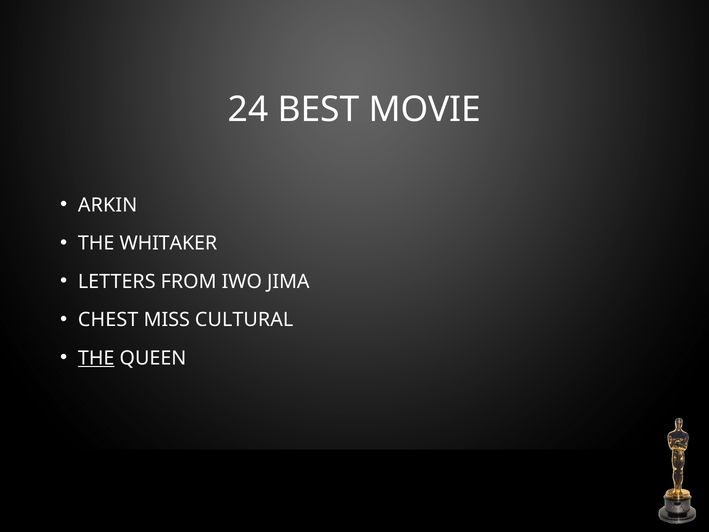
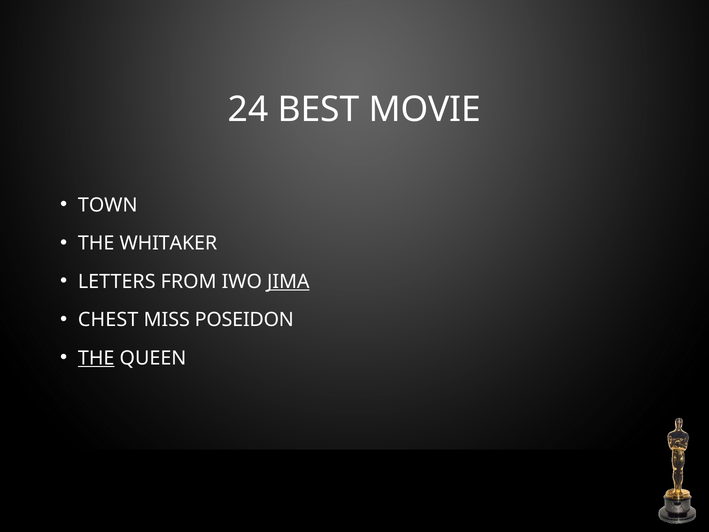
ARKIN: ARKIN -> TOWN (108, 205)
JIMA underline: none -> present (288, 281)
CULTURAL: CULTURAL -> POSEIDON (244, 320)
